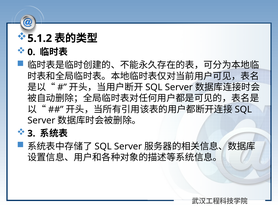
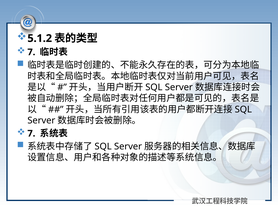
0: 0 -> 7 (31, 52)
3: 3 -> 7 (31, 134)
